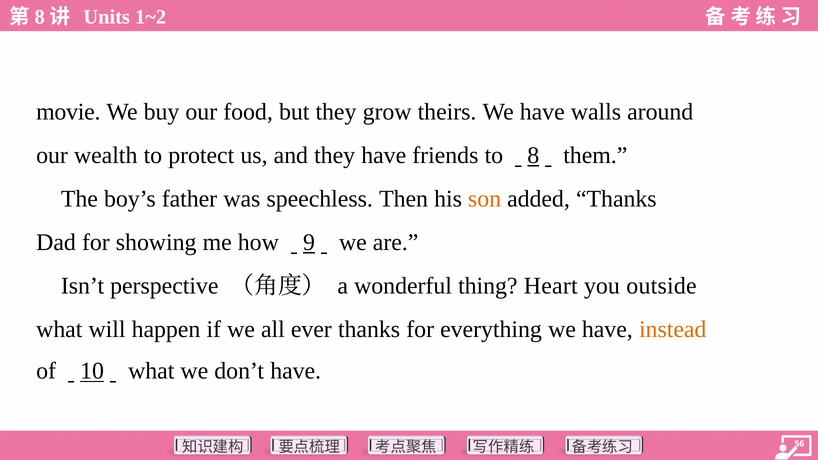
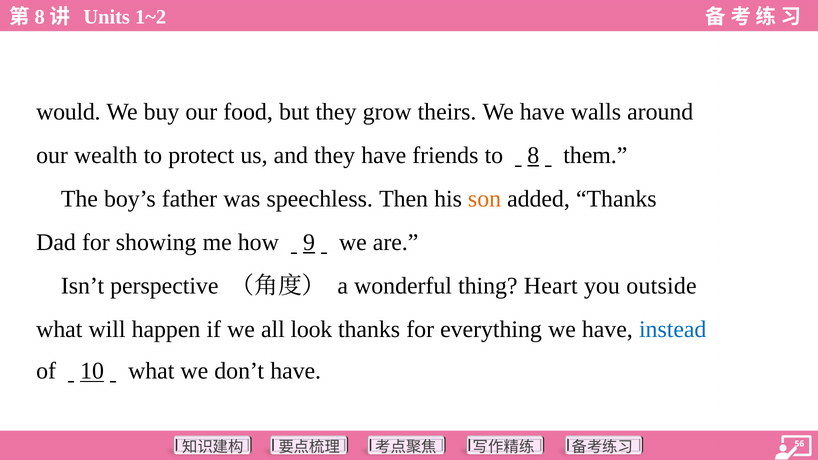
movie: movie -> would (68, 112)
ever: ever -> look (311, 329)
instead colour: orange -> blue (673, 329)
